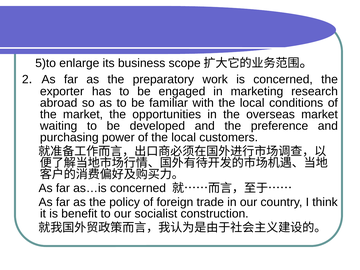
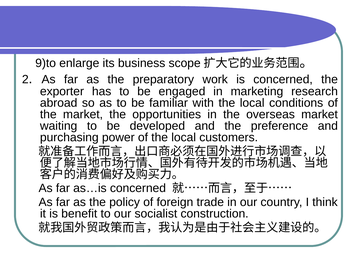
5)to: 5)to -> 9)to (46, 63)
